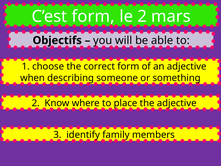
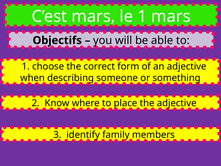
C’est form: form -> mars (93, 16)
le 2: 2 -> 1 (142, 16)
